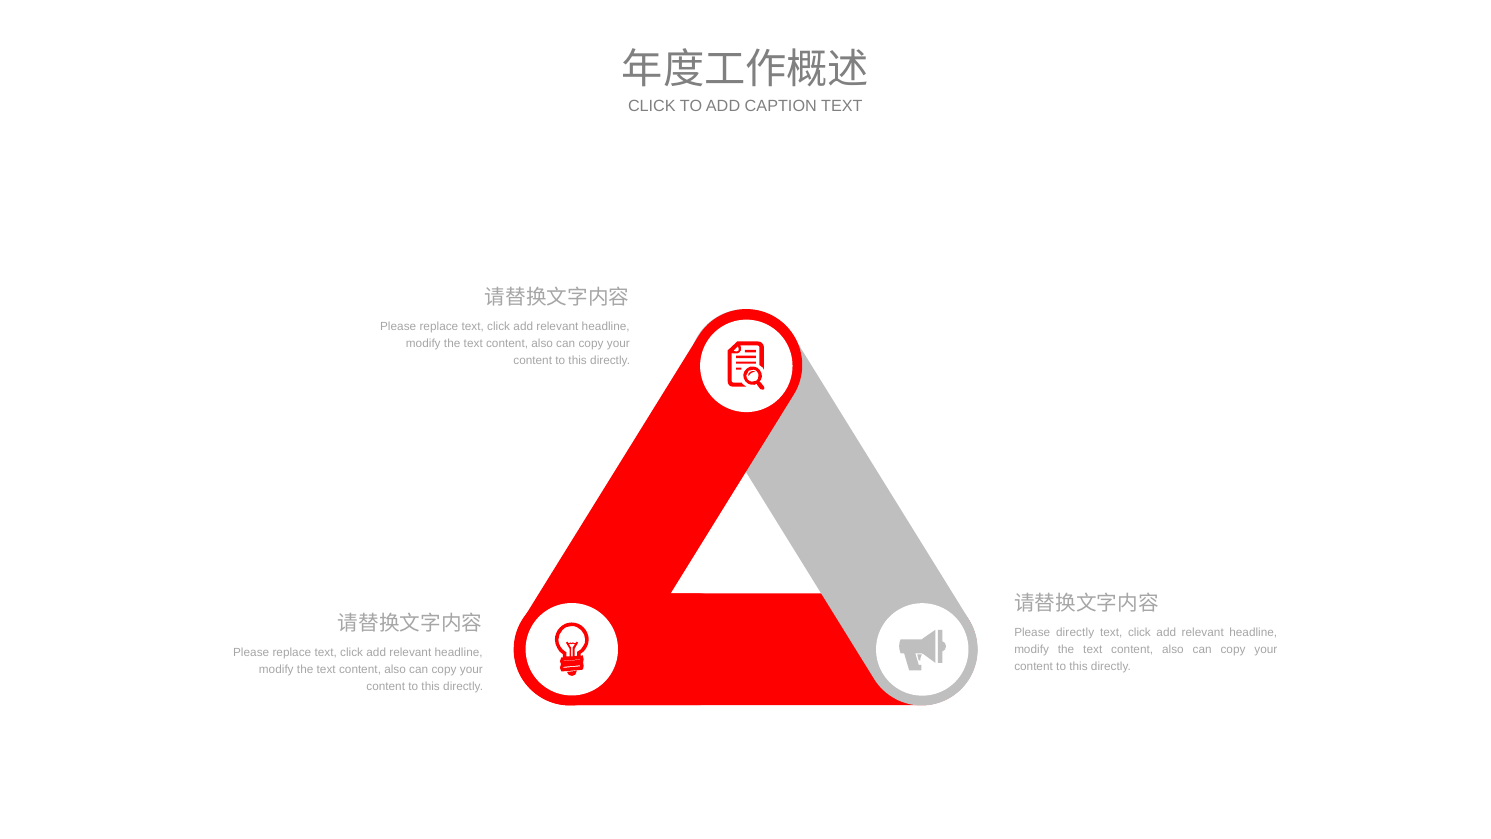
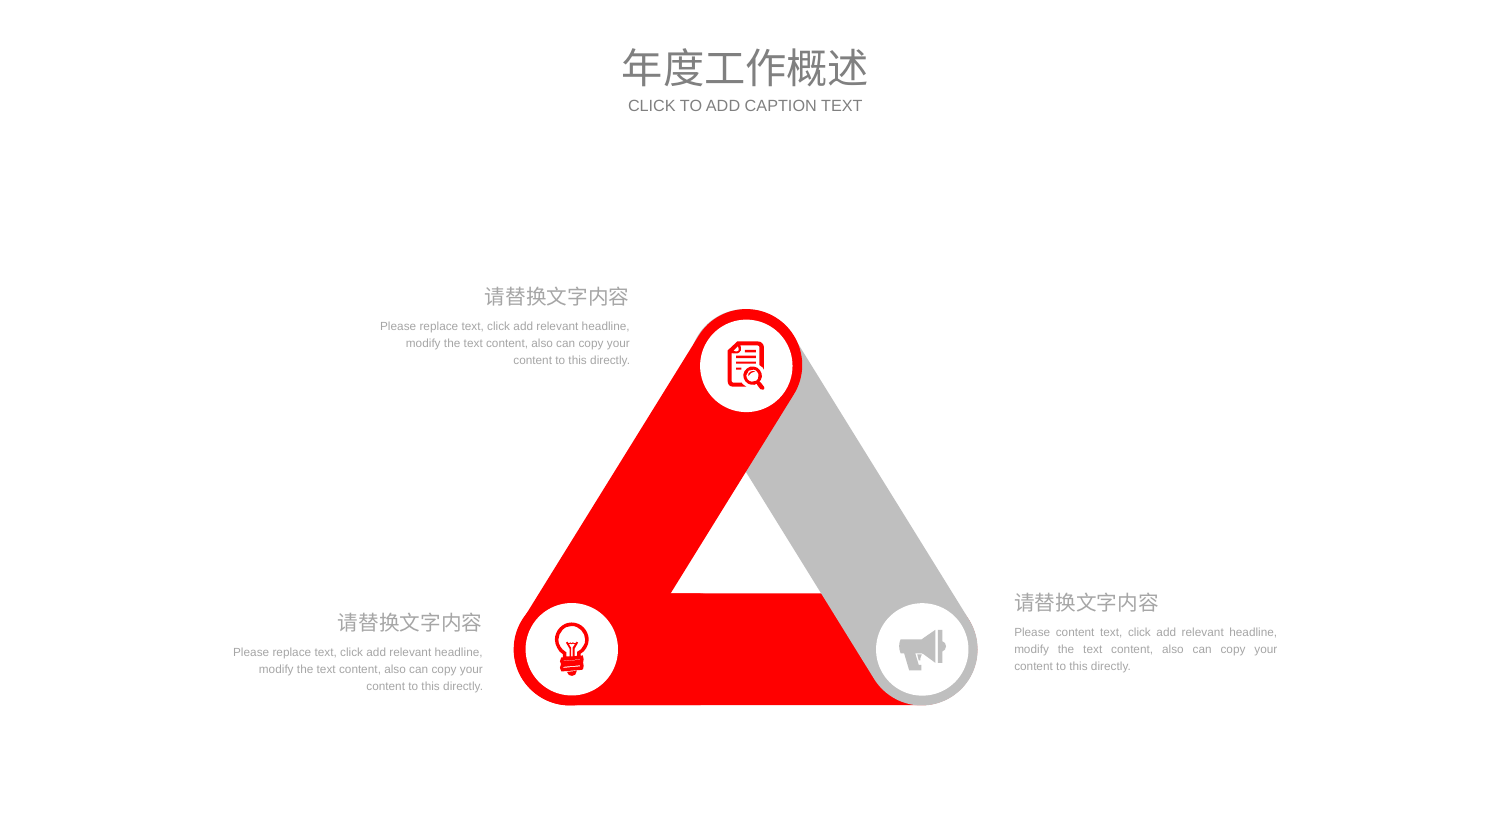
Please directly: directly -> content (1075, 633)
